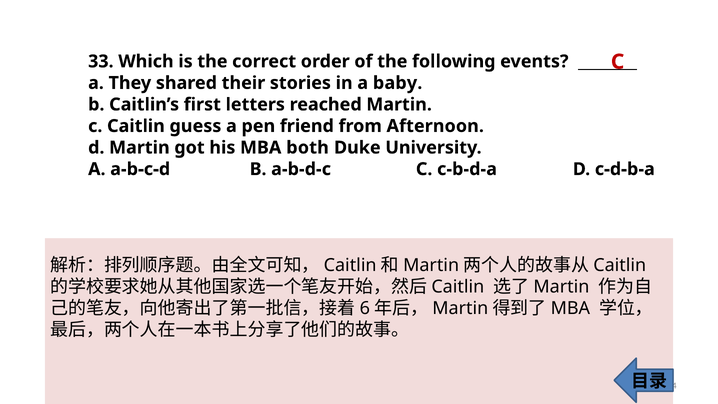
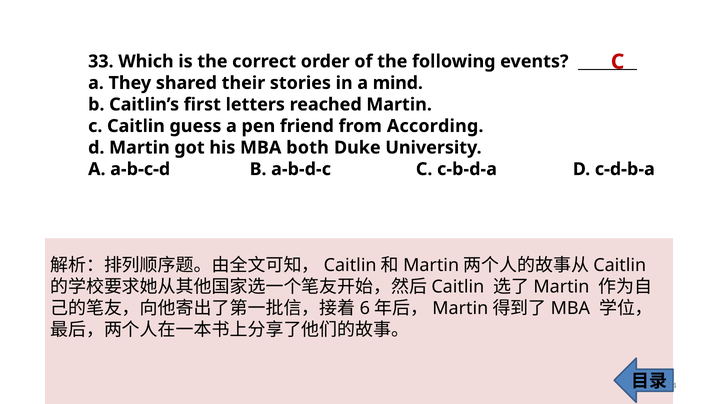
baby: baby -> mind (398, 83)
Afternoon: Afternoon -> According (435, 126)
